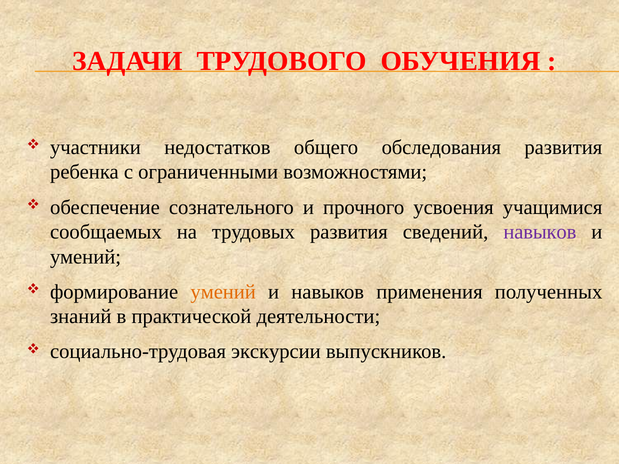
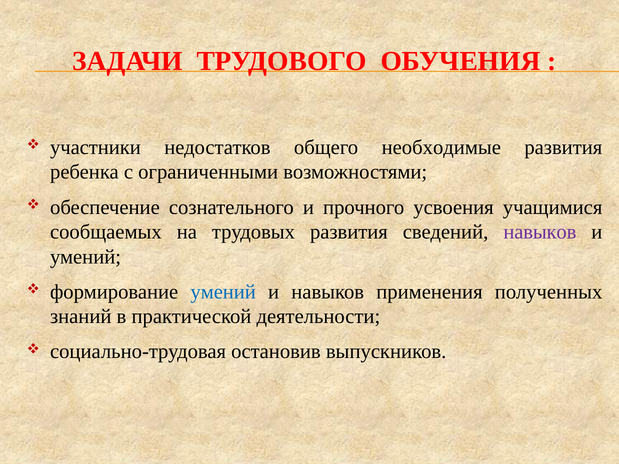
обследования: обследования -> необходимые (441, 147)
умений colour: orange -> blue (223, 292)
экскурсии: экскурсии -> остановив (276, 352)
